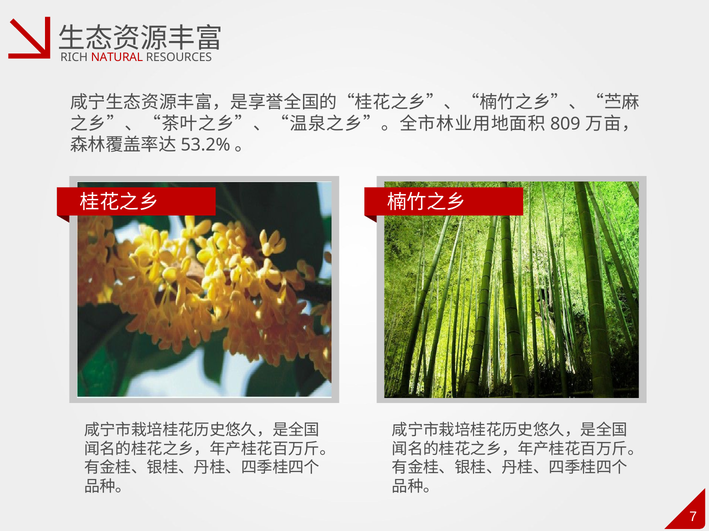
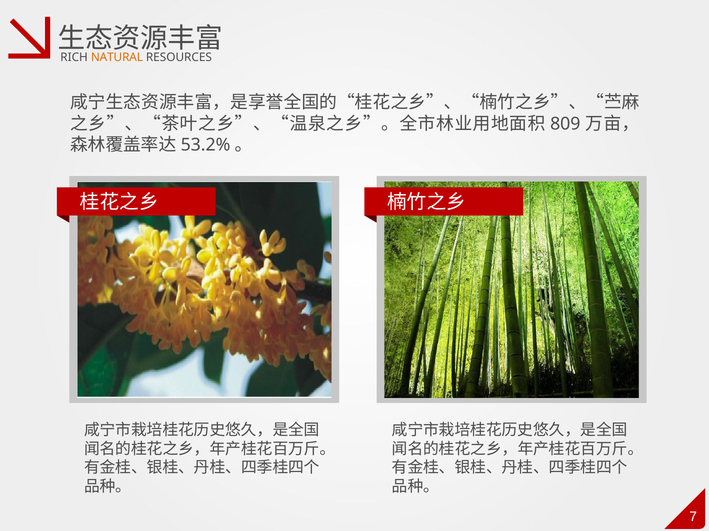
NATURAL colour: red -> orange (117, 58)
